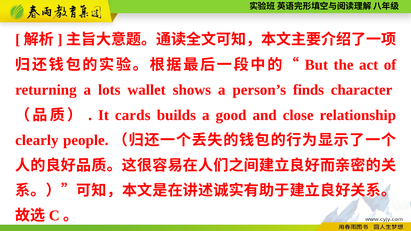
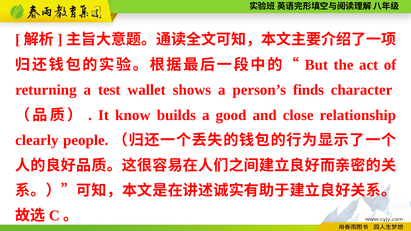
lots: lots -> test (109, 90)
cards: cards -> know (133, 115)
